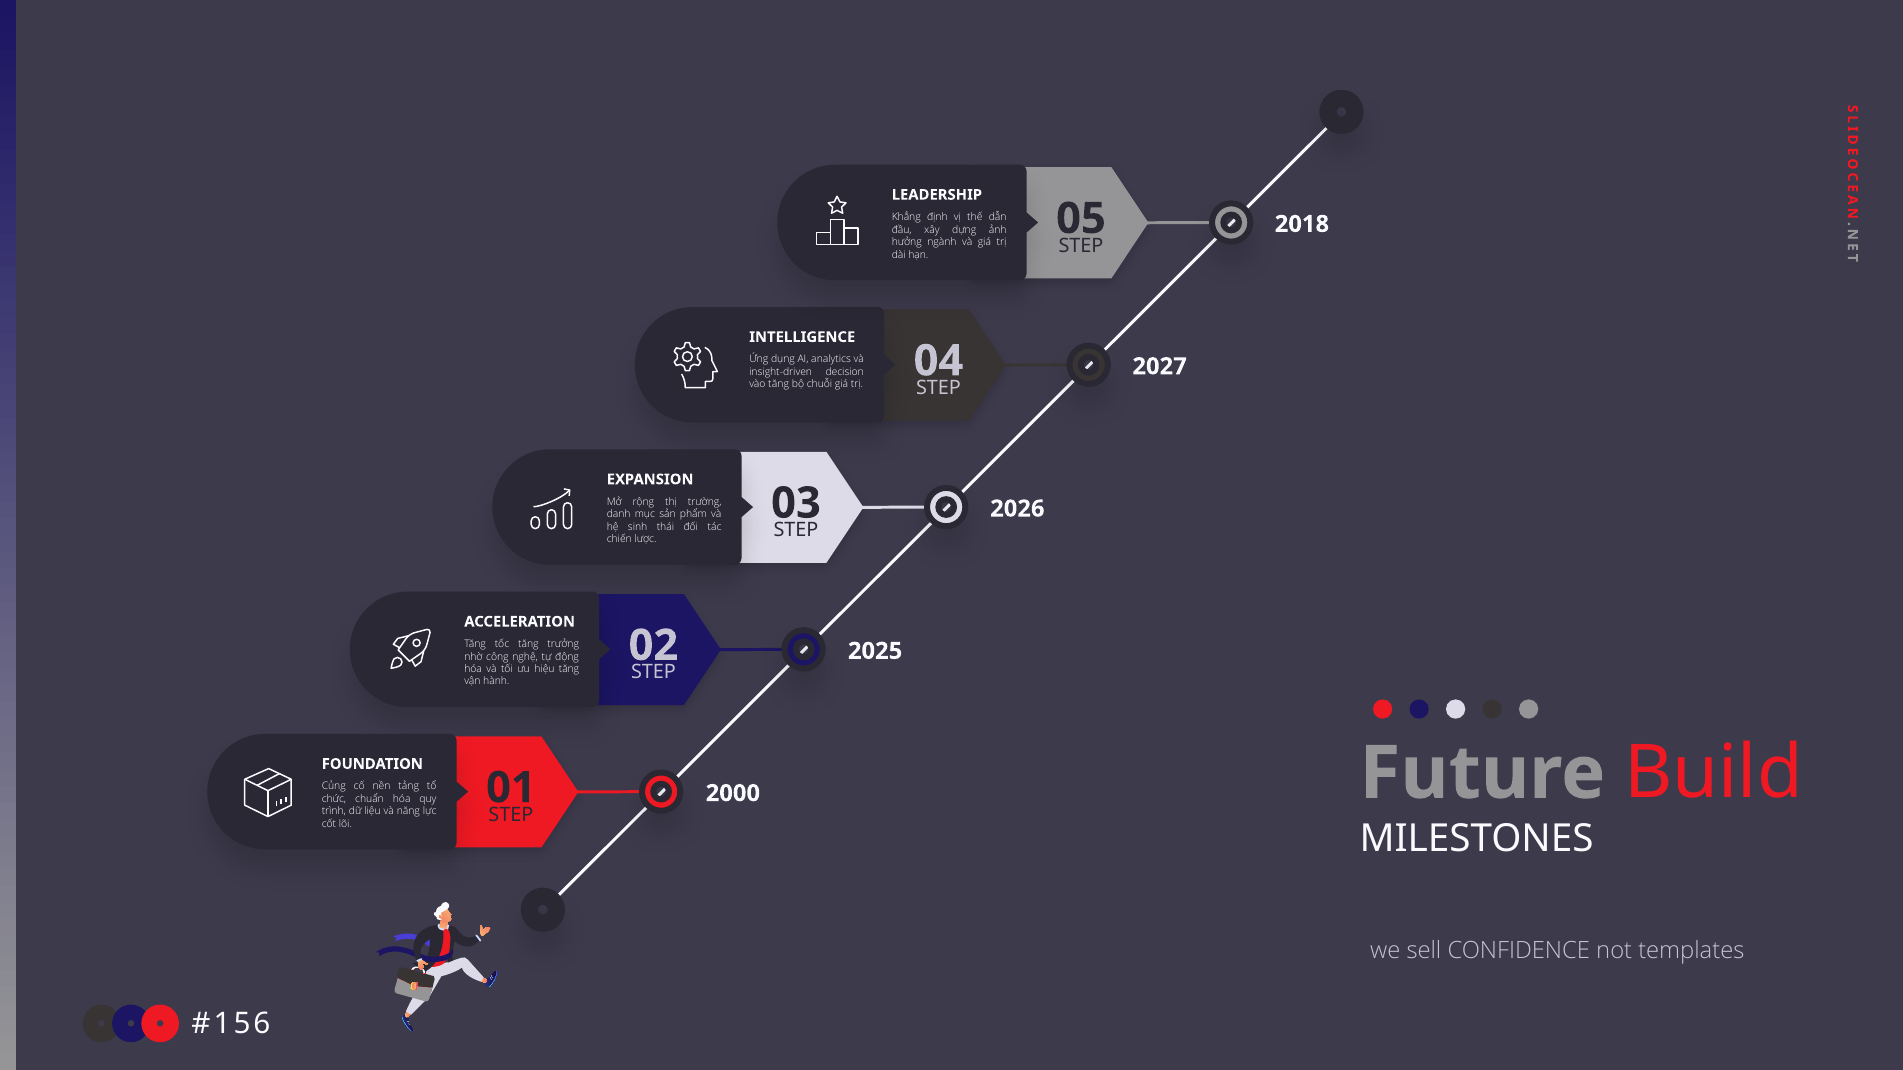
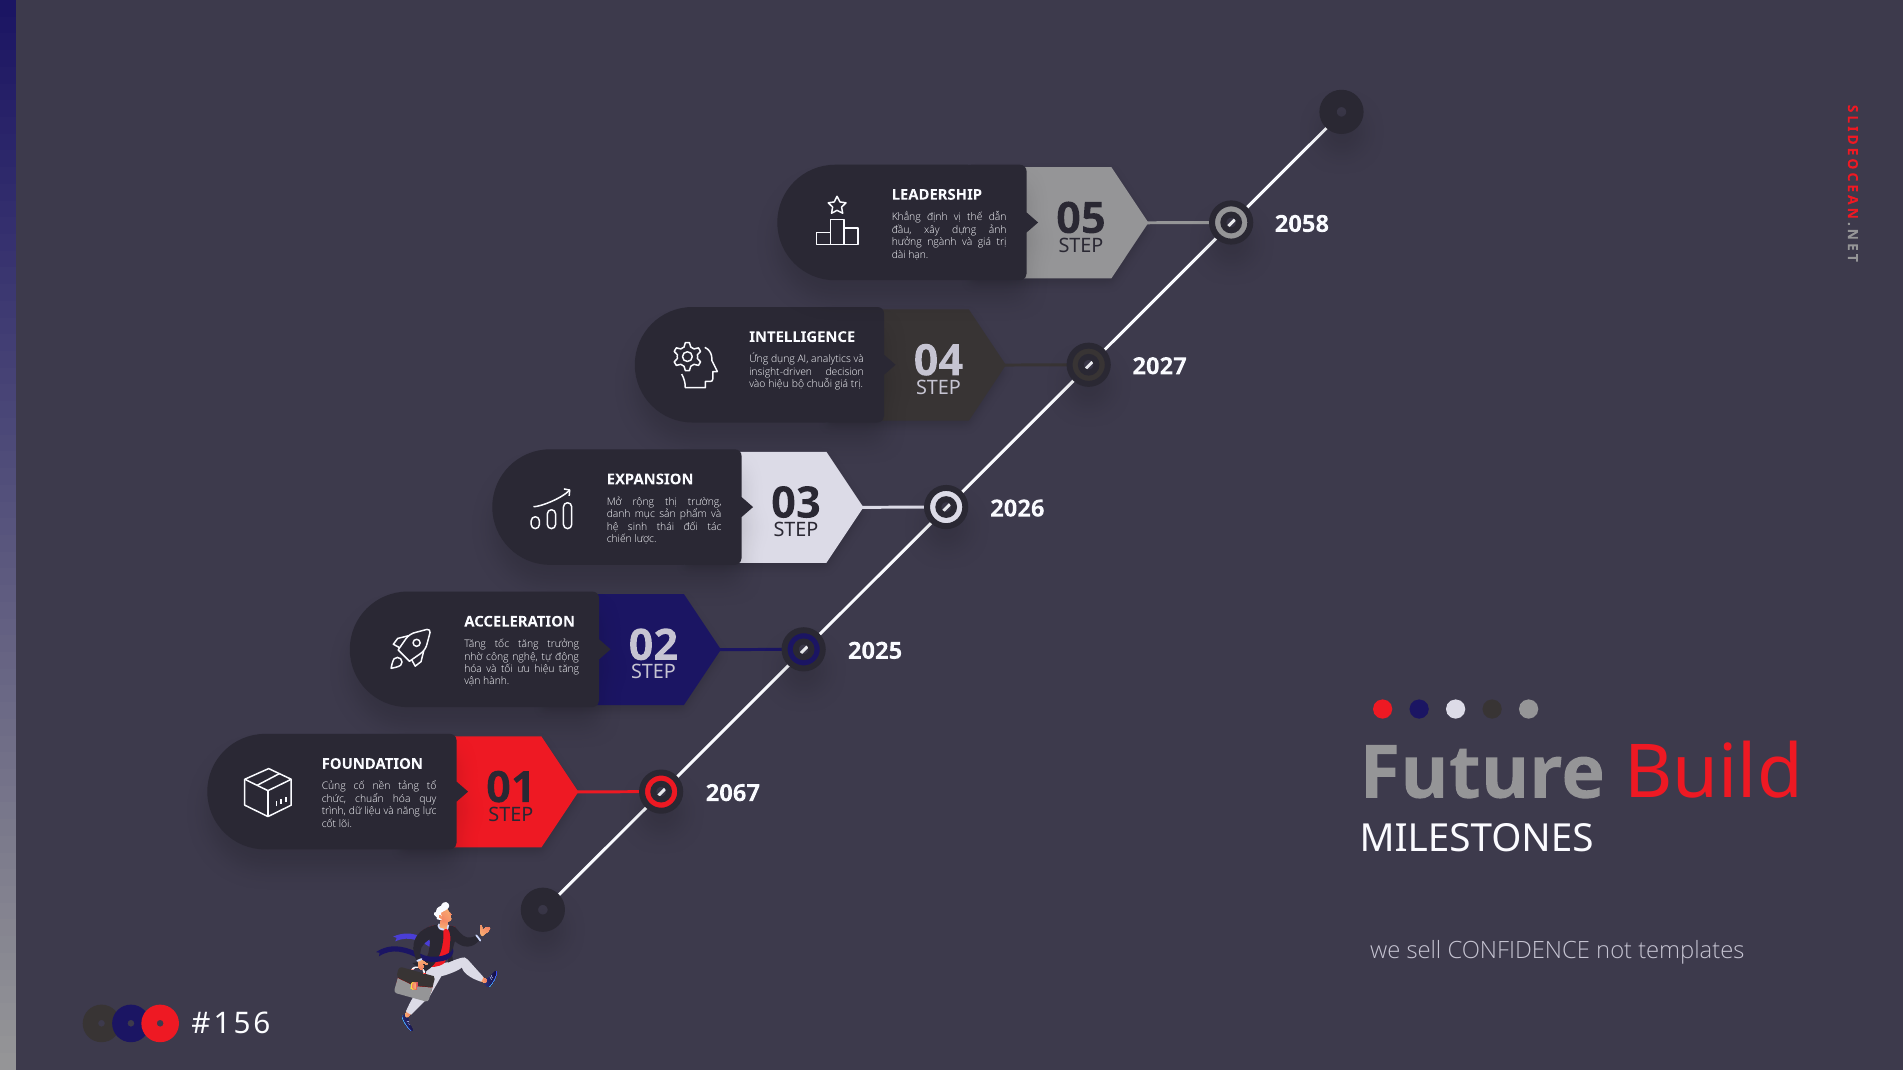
2018: 2018 -> 2058 (1302, 224)
vào tăng: tăng -> hiệu (779, 385)
2000: 2000 -> 2067 (733, 794)
